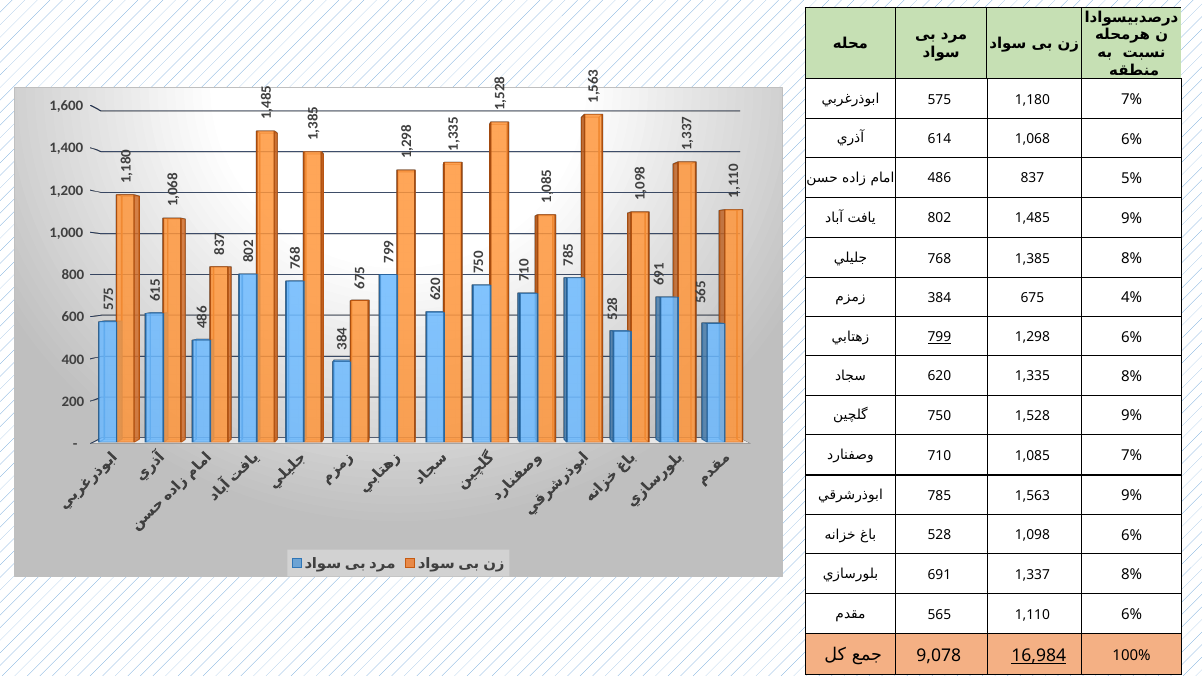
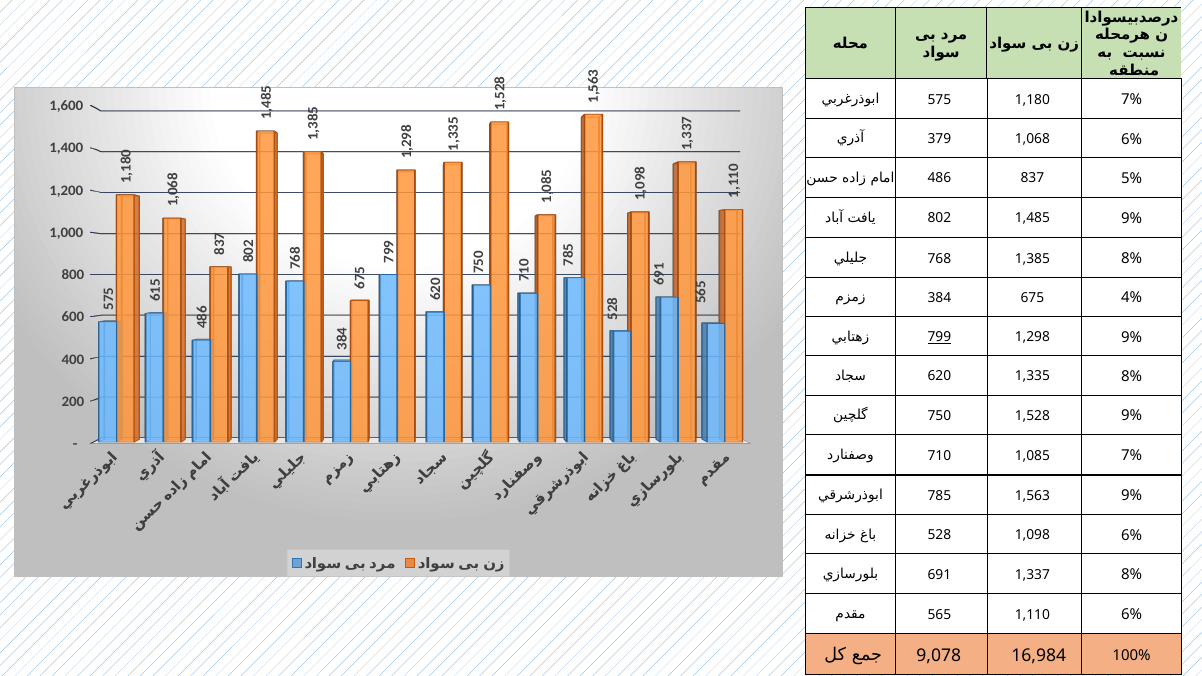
614: 614 -> 379 (939, 139)
1,298 6%: 6% -> 9% (1132, 337)
16,984 underline: present -> none (1039, 656)
